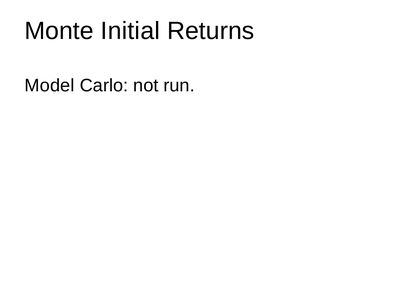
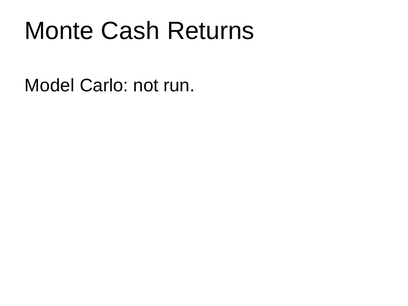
Initial: Initial -> Cash (130, 31)
